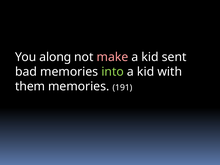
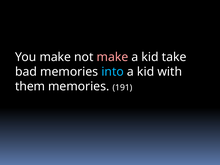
You along: along -> make (55, 57)
sent: sent -> take (174, 57)
into colour: light green -> light blue (113, 72)
